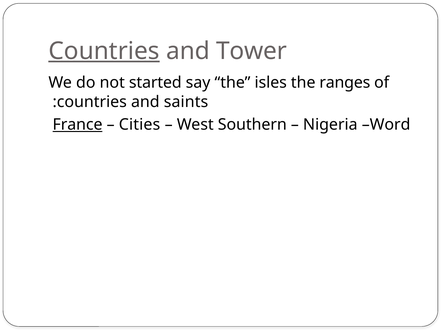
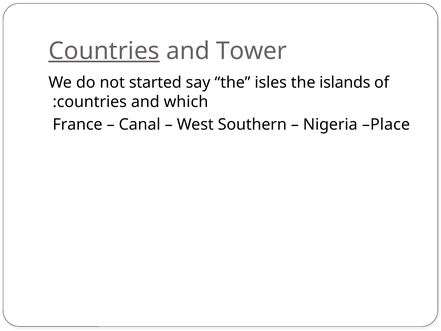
ranges: ranges -> islands (345, 83)
saints: saints -> which (186, 102)
France underline: present -> none (78, 124)
Cities: Cities -> Canal (140, 124)
Word: Word -> Place (386, 124)
